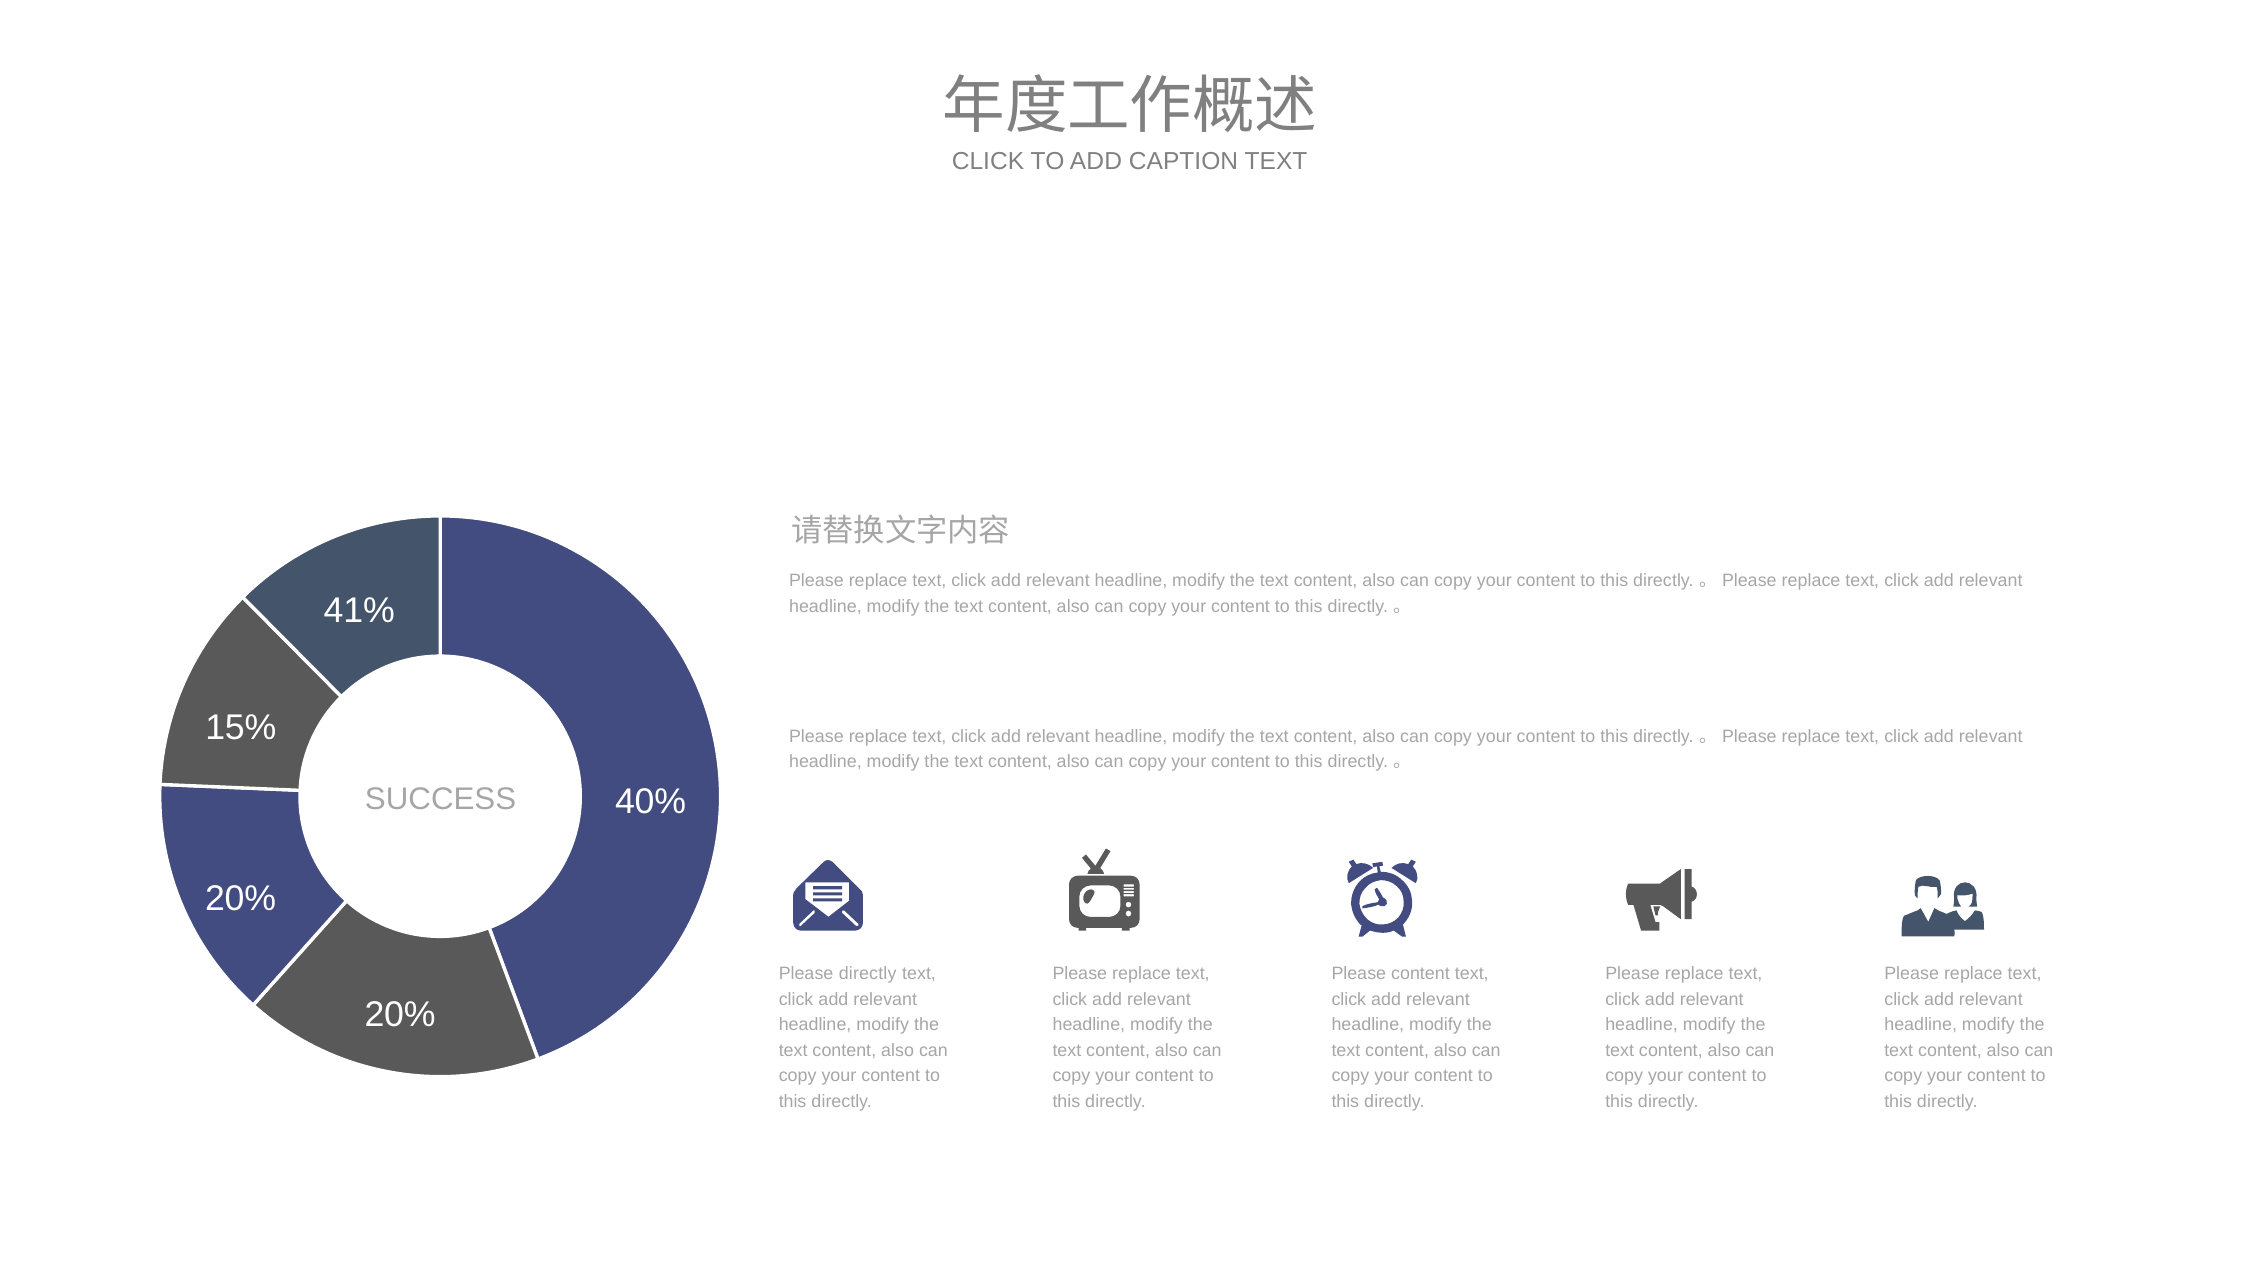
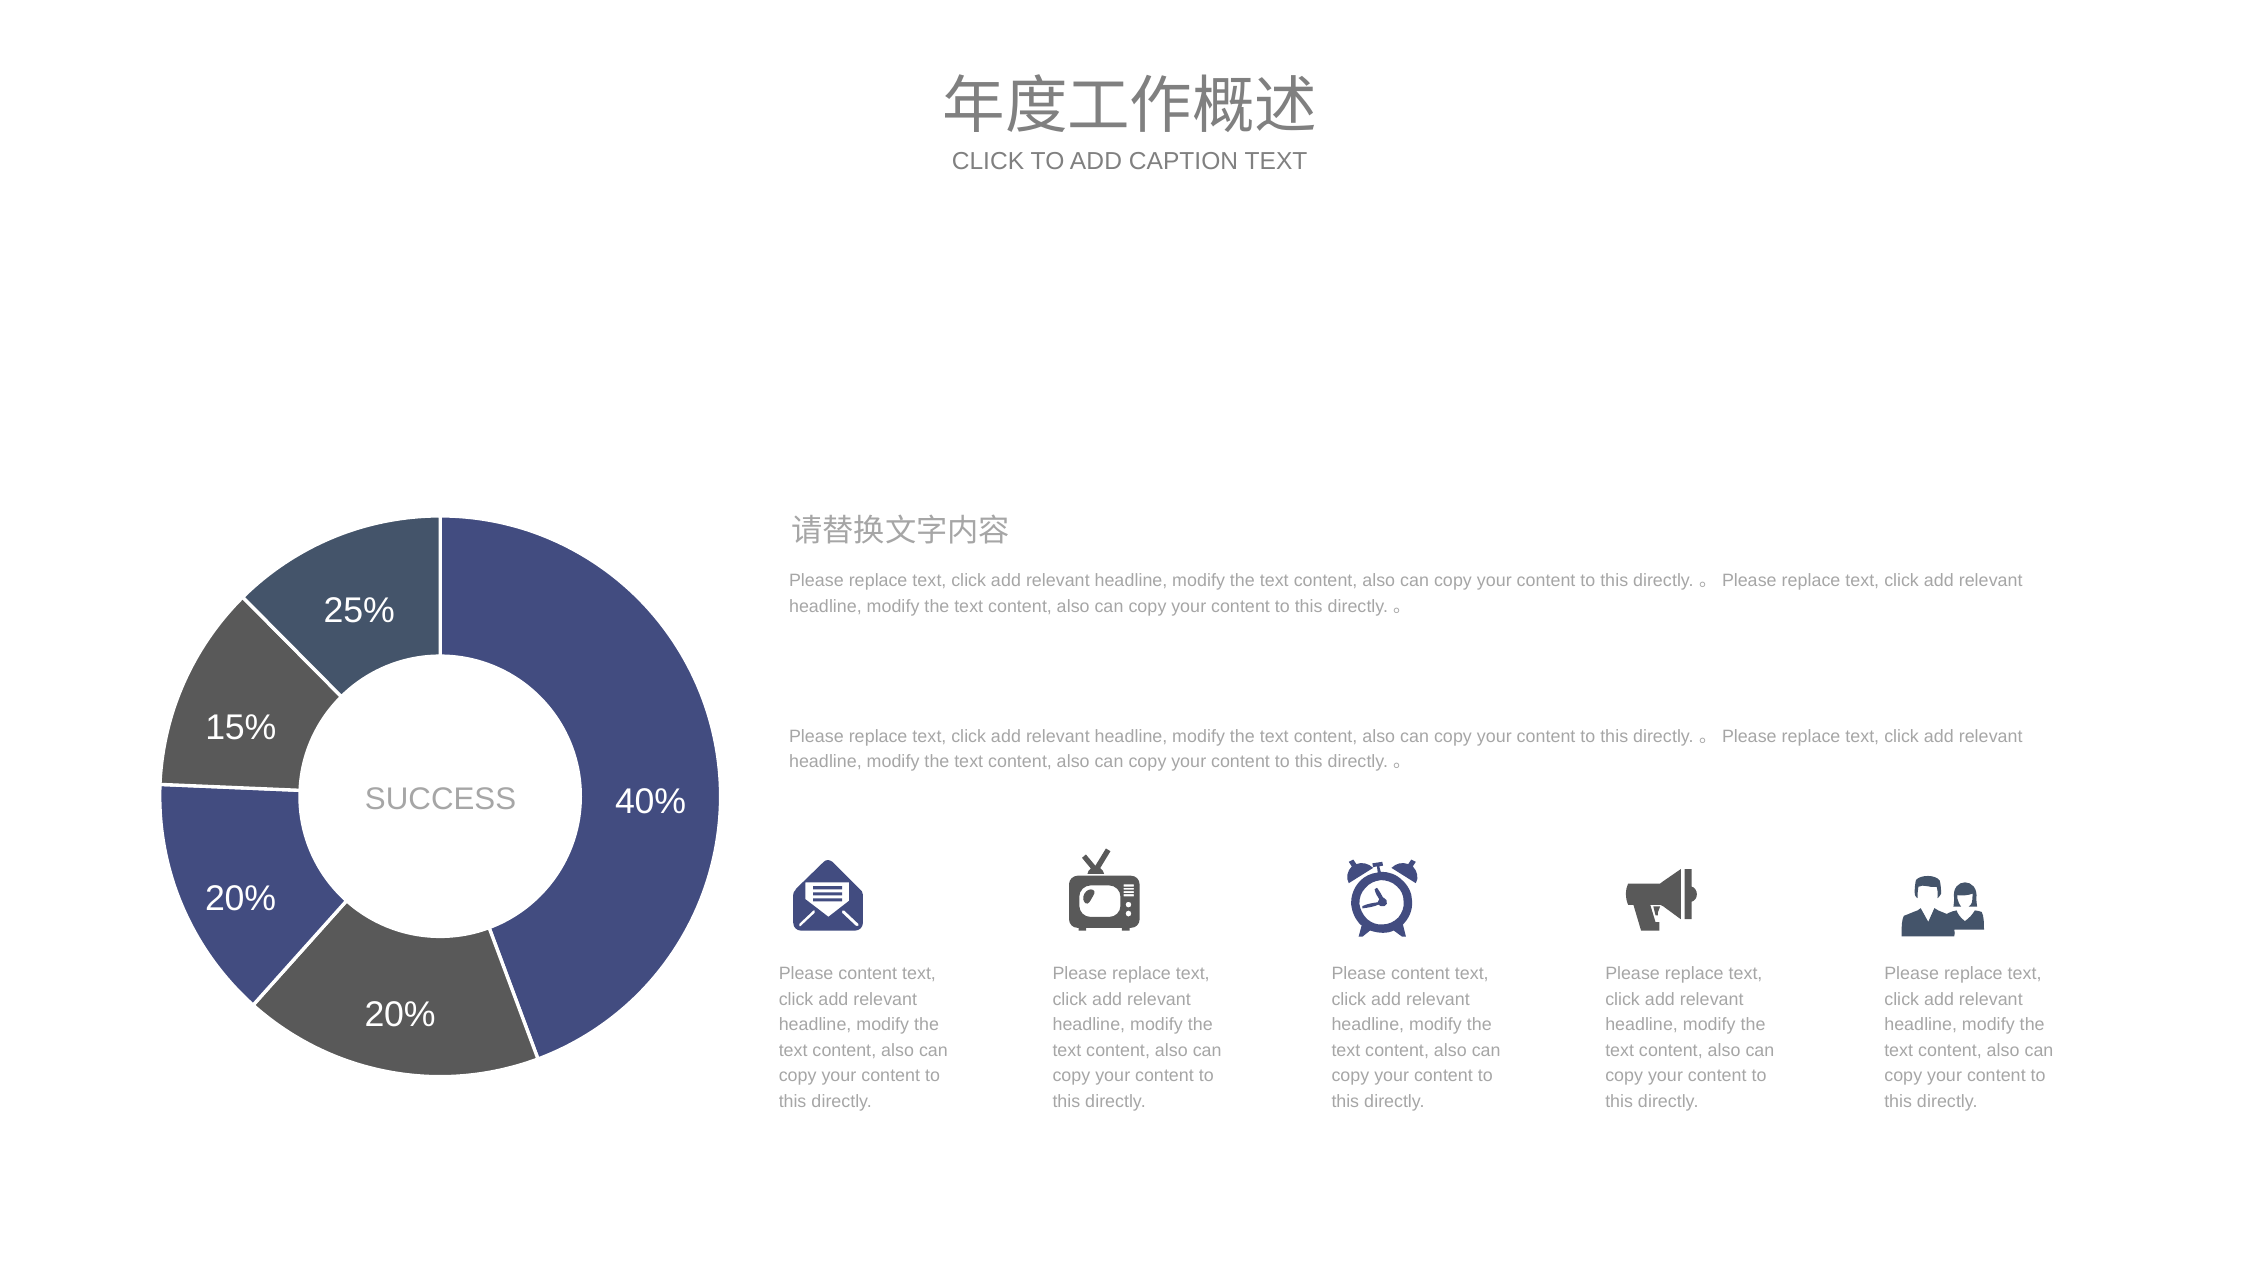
41%: 41% -> 25% (359, 611)
directly: directly -> content (868, 974)
